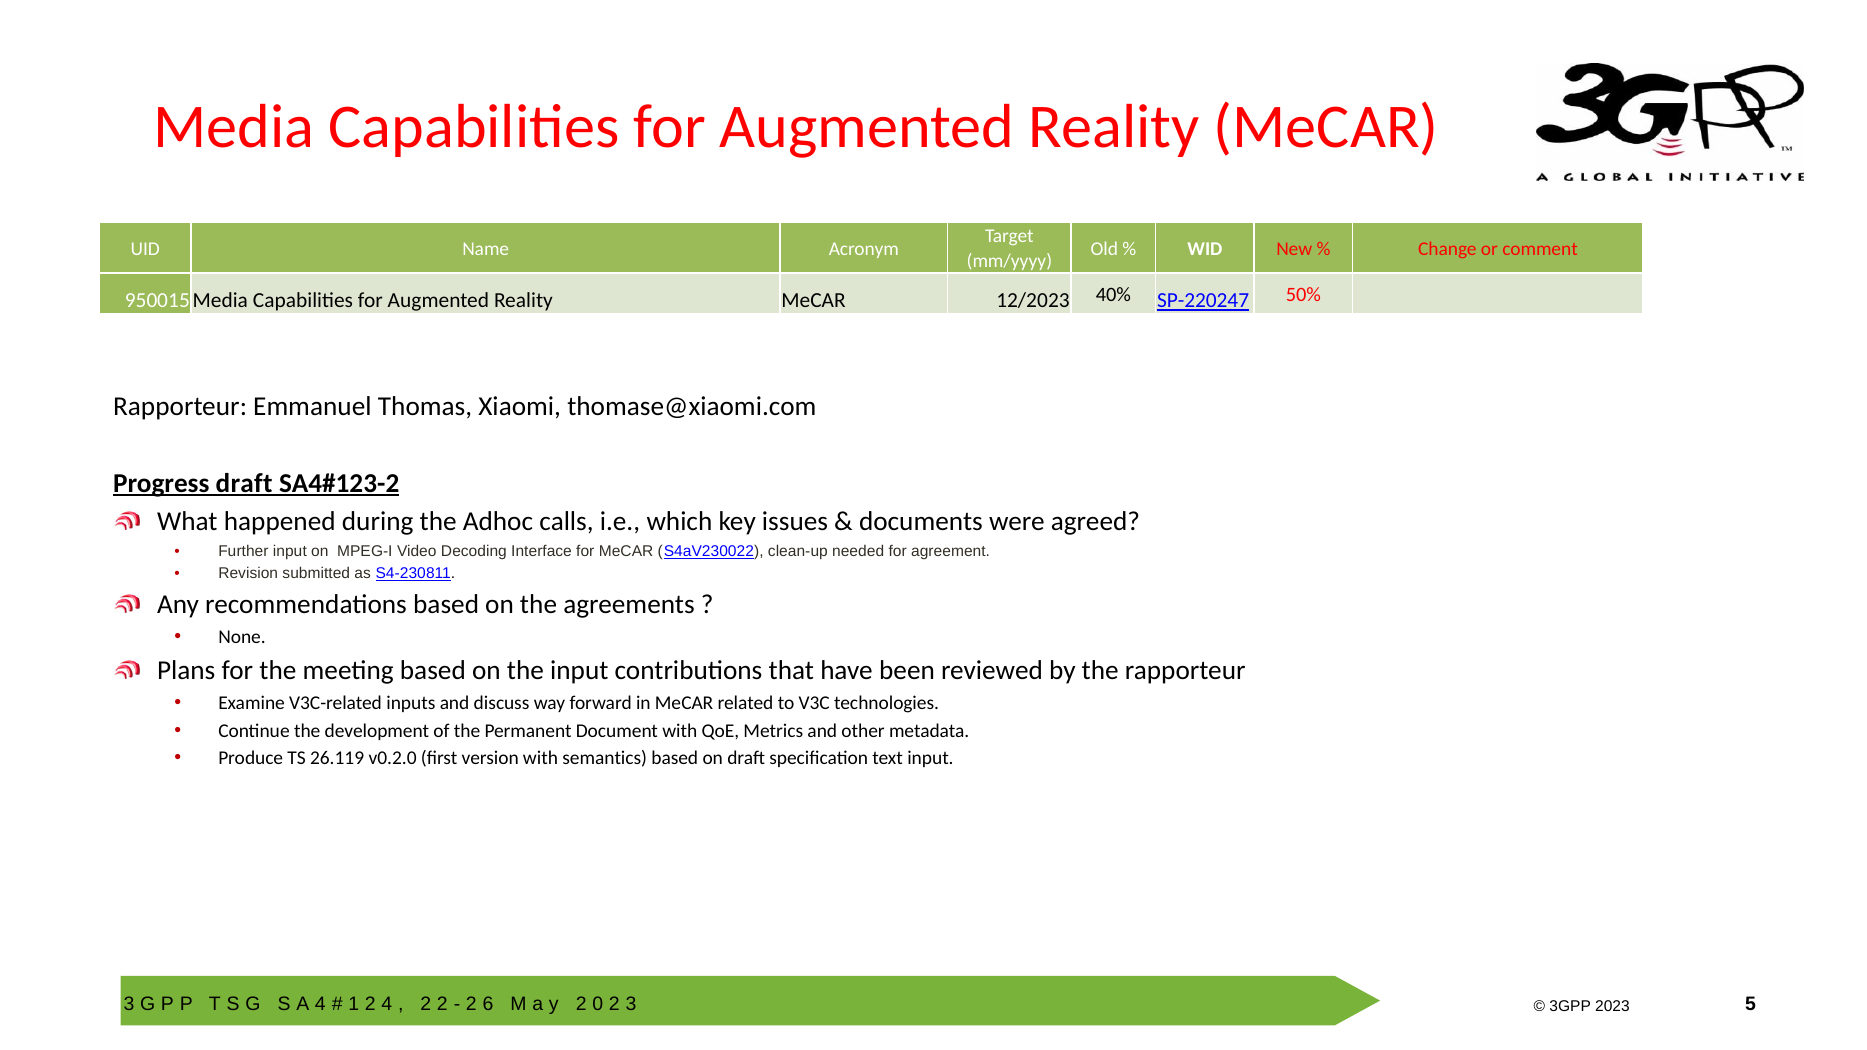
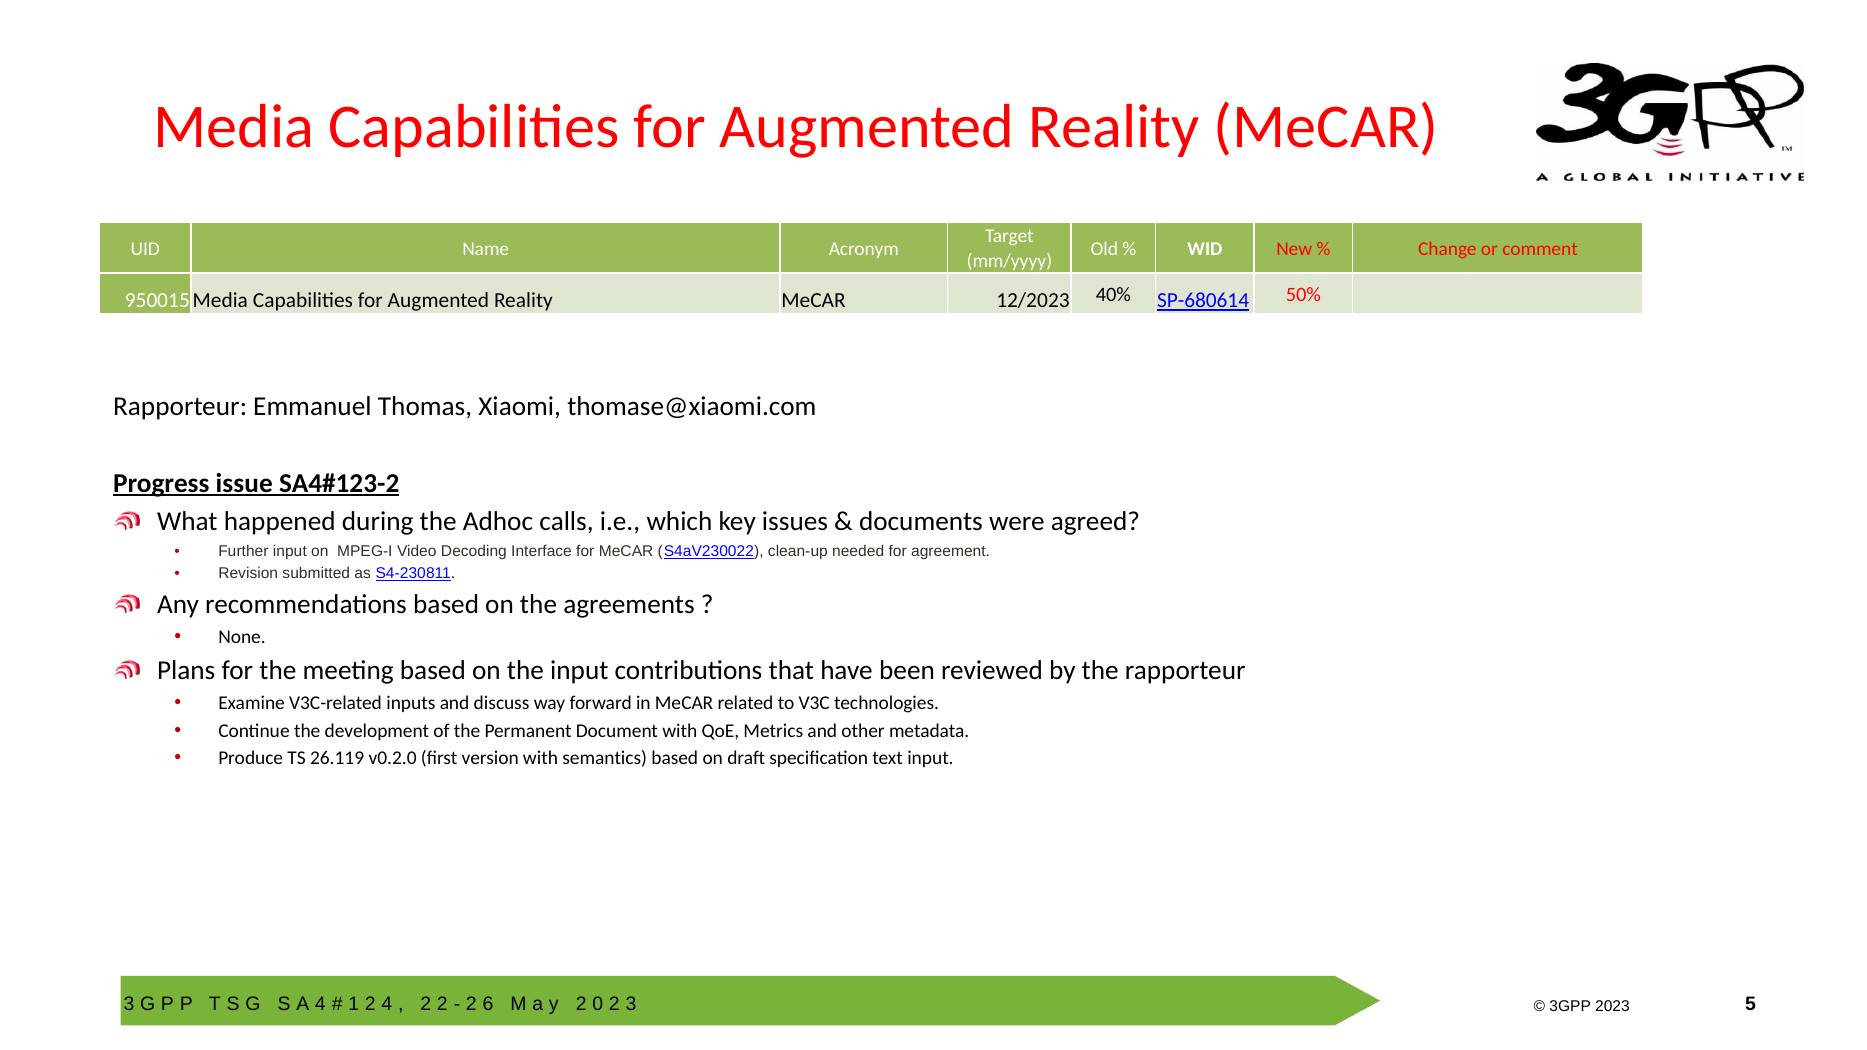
SP-220247: SP-220247 -> SP-680614 (1203, 301)
Progress draft: draft -> issue (244, 483)
